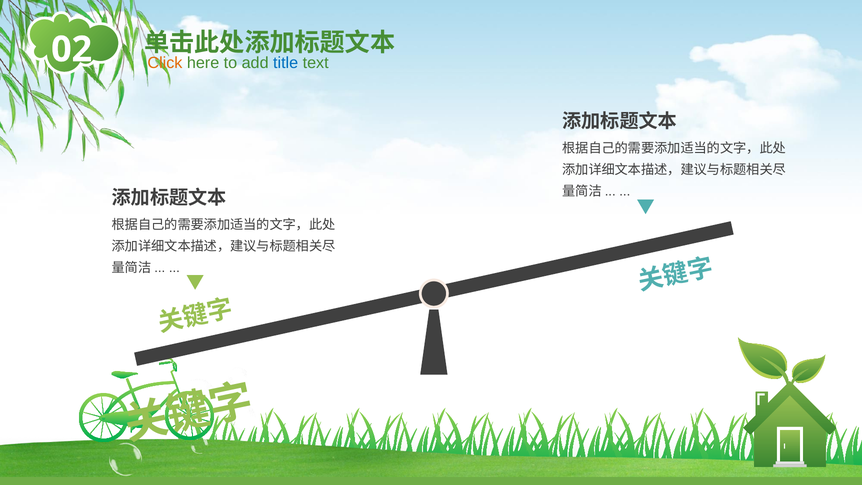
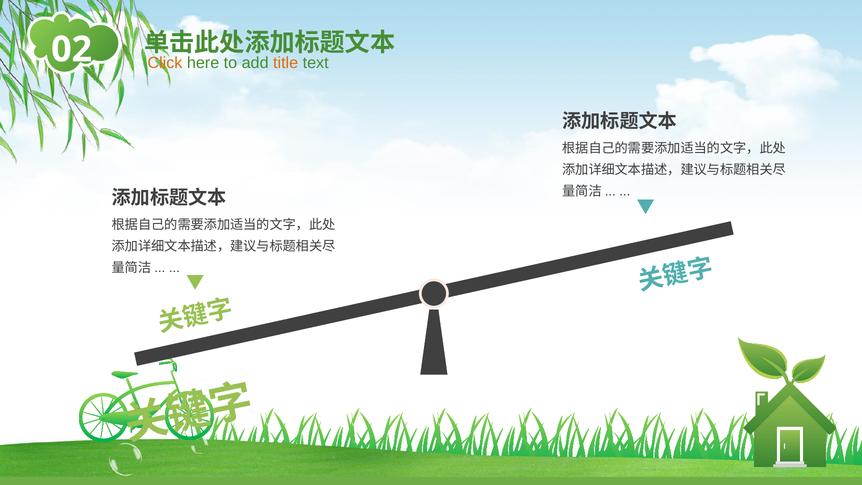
title colour: blue -> orange (286, 63)
